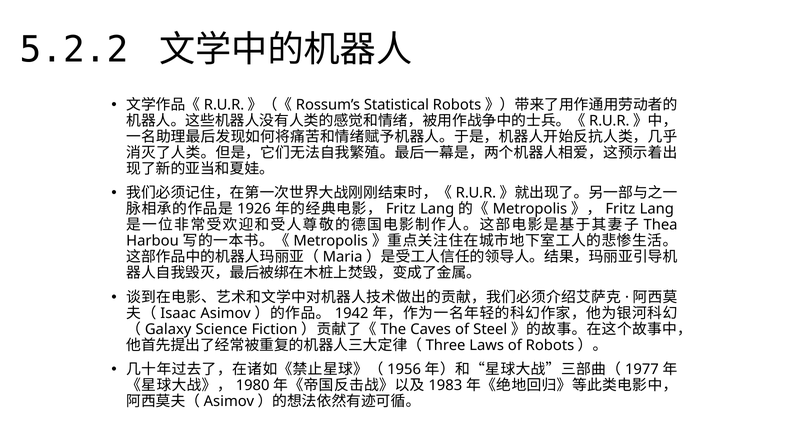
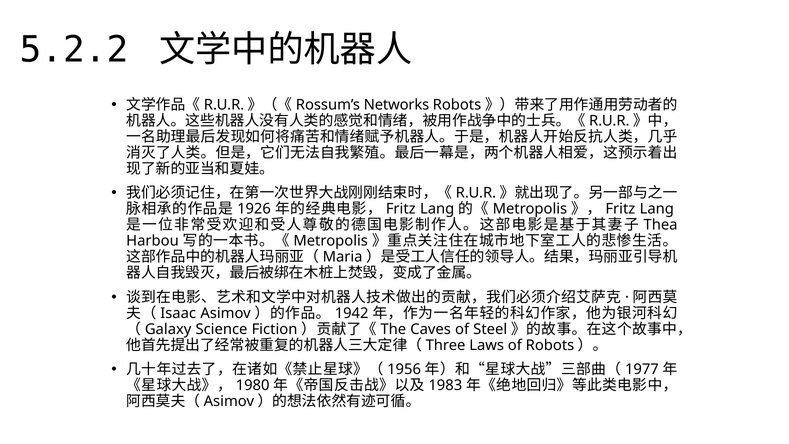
Statistical: Statistical -> Networks (396, 105)
